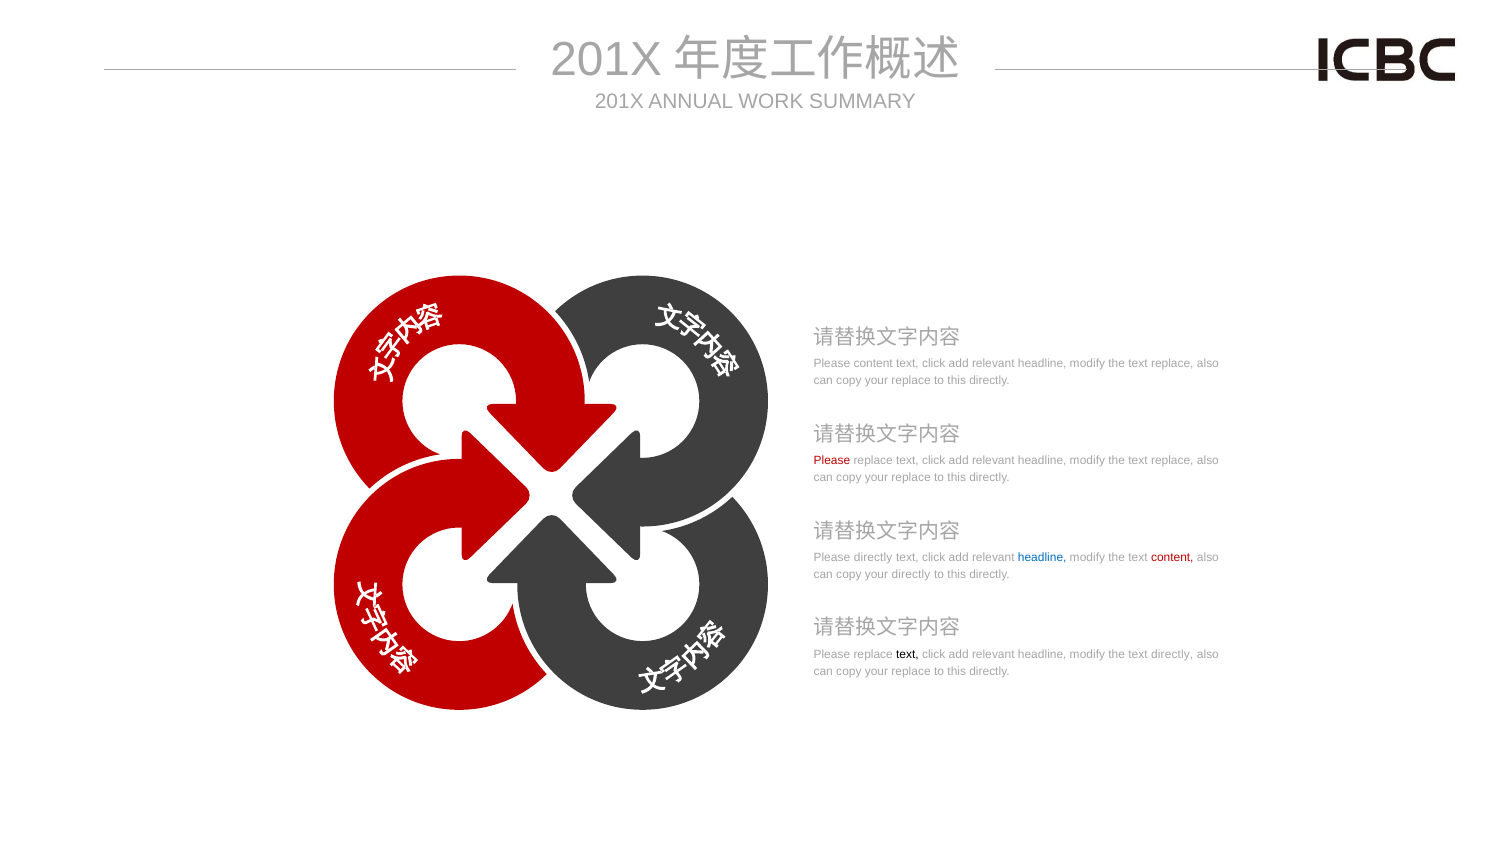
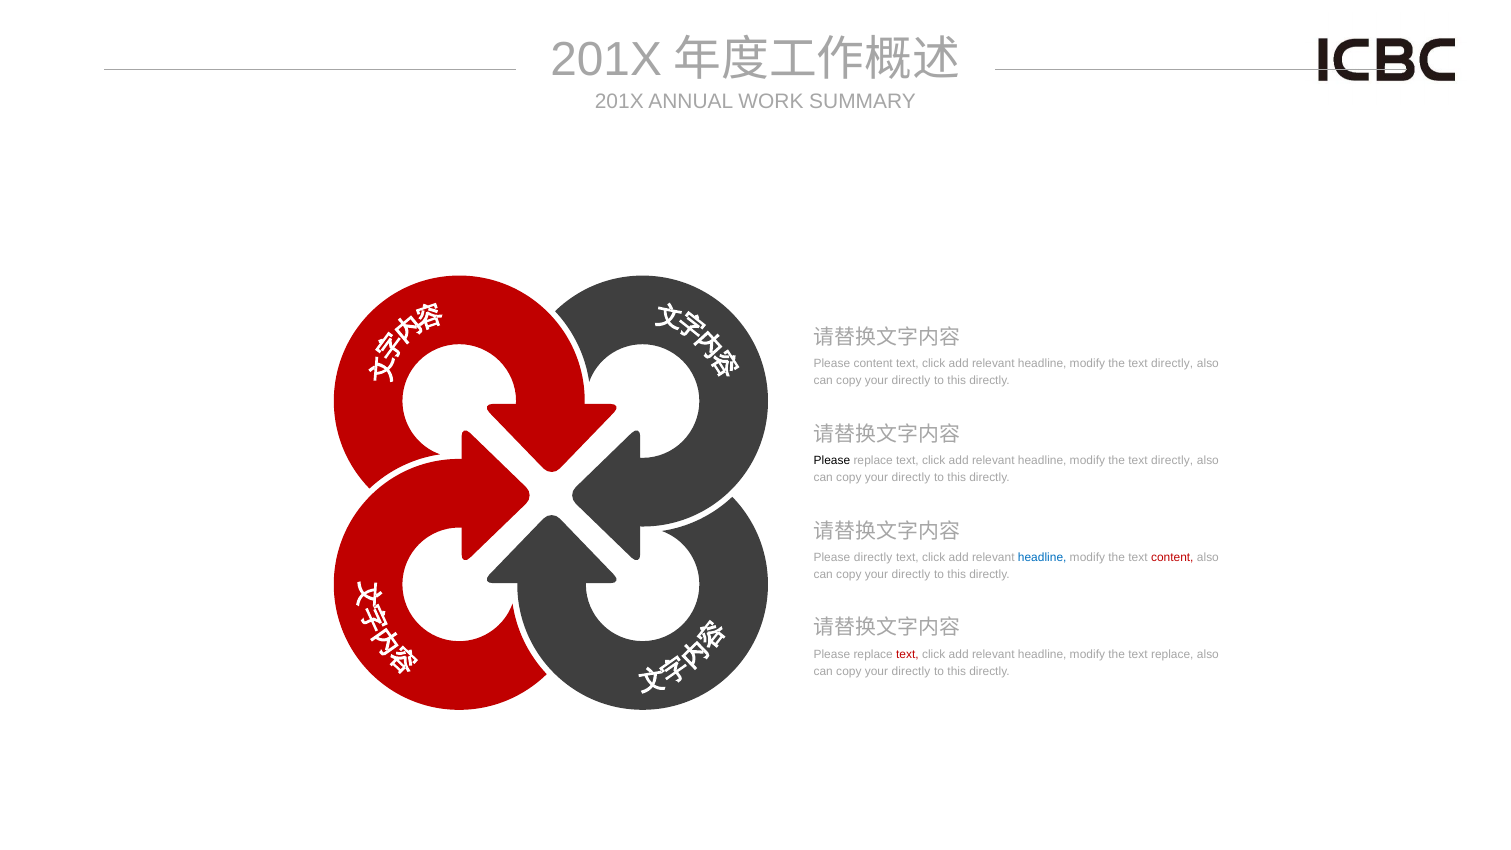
replace: replace -> directly (1172, 364)
replace: replace -> directly (911, 381)
Please colour: red -> black (832, 460)
replace: replace -> directly (1172, 460)
replace: replace -> directly (911, 478)
text colour: black -> red (907, 654)
text directly: directly -> replace (1172, 654)
replace: replace -> directly (911, 671)
